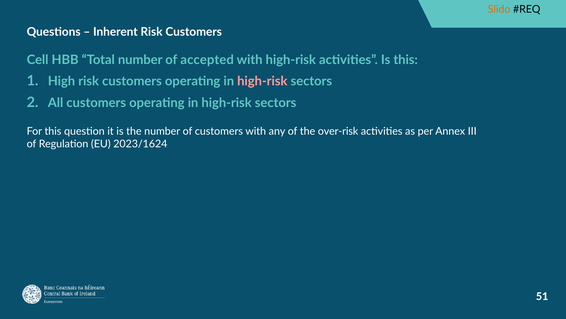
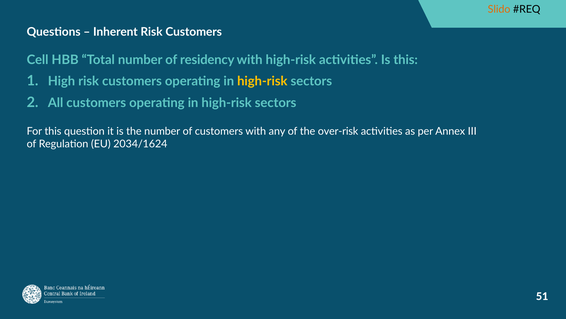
accepted: accepted -> residency (207, 60)
high-risk colour: pink -> yellow (262, 81)
2023/1624: 2023/1624 -> 2034/1624 (140, 144)
